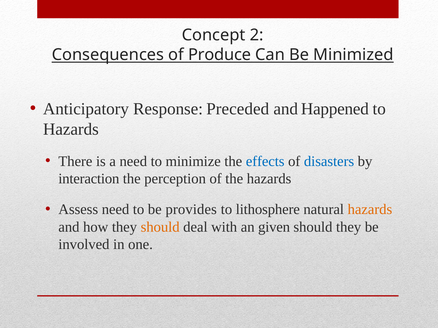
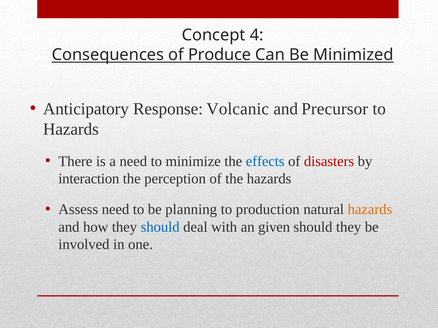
2: 2 -> 4 (257, 35)
Preceded: Preceded -> Volcanic (238, 109)
Happened: Happened -> Precursor (335, 109)
disasters colour: blue -> red (329, 162)
provides: provides -> planning (191, 210)
lithosphere: lithosphere -> production (268, 210)
should colour: orange -> blue (160, 227)
